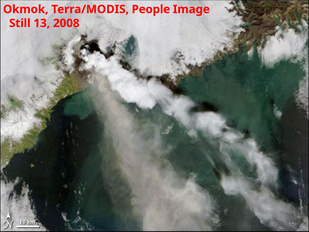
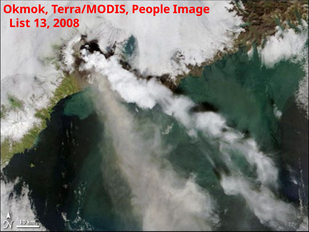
Still: Still -> List (20, 23)
